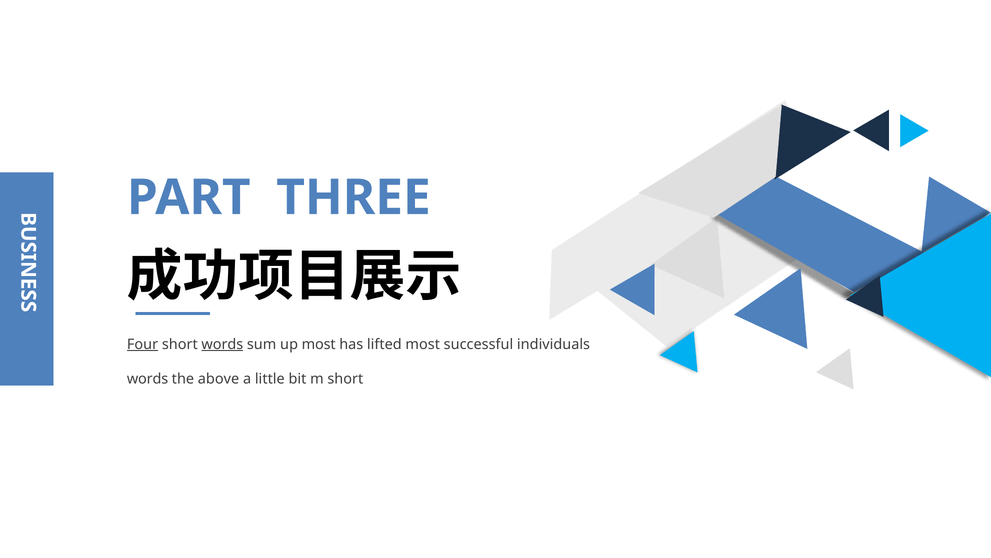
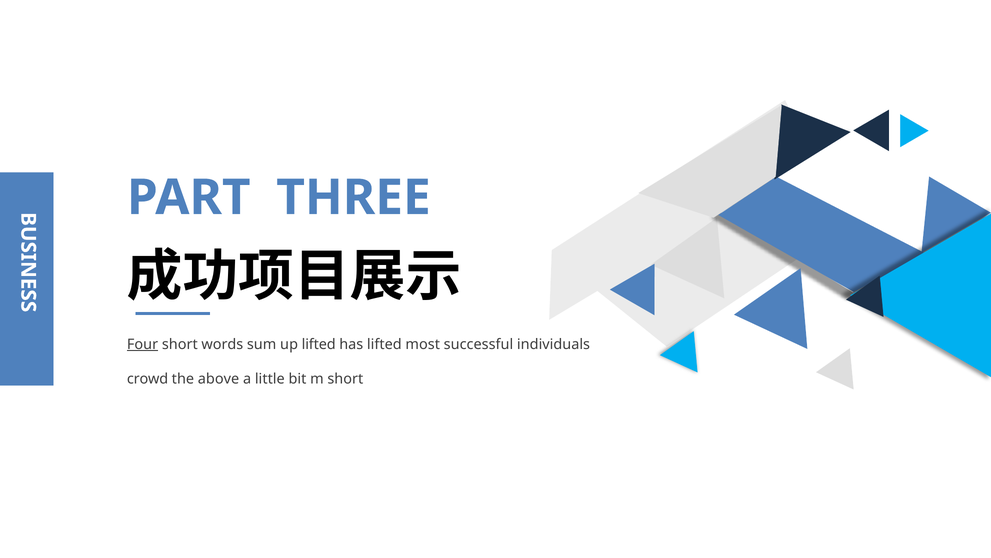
words underline: present -> none (222, 344)
up most: most -> lifted (319, 344)
words: words -> crowd (148, 379)
